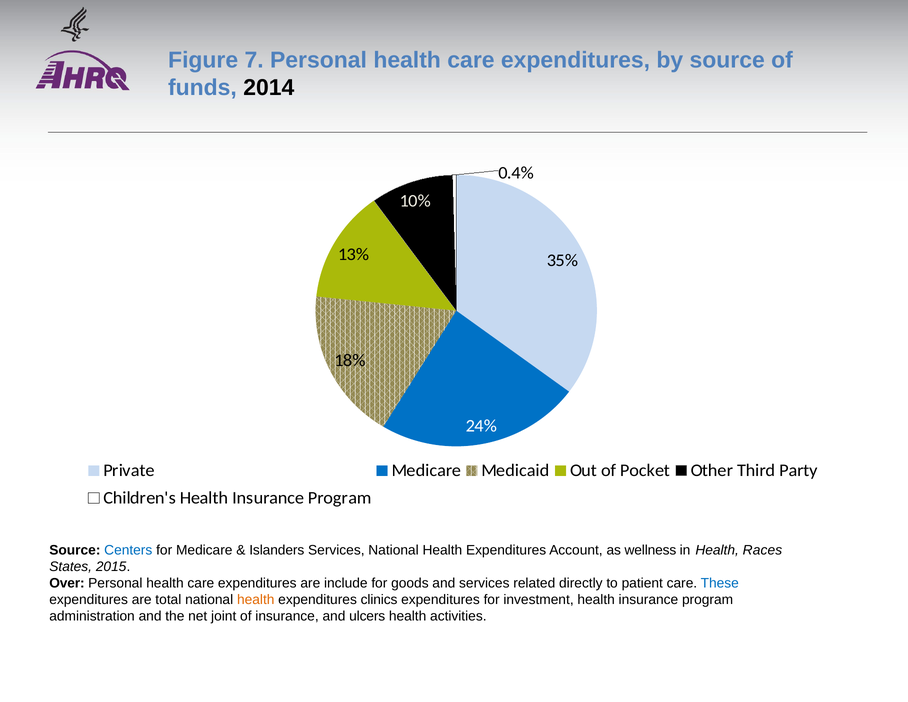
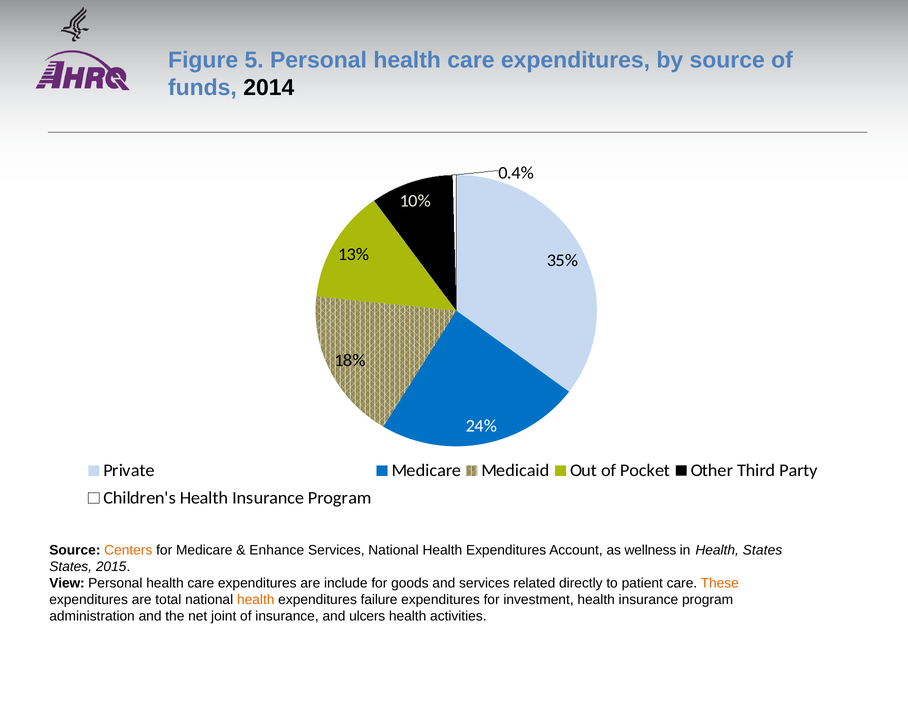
7: 7 -> 5 (254, 60)
Centers colour: blue -> orange (128, 550)
Islanders: Islanders -> Enhance (277, 550)
Health Races: Races -> States (762, 550)
Over: Over -> View (67, 583)
These colour: blue -> orange (720, 583)
clinics: clinics -> failure (379, 599)
